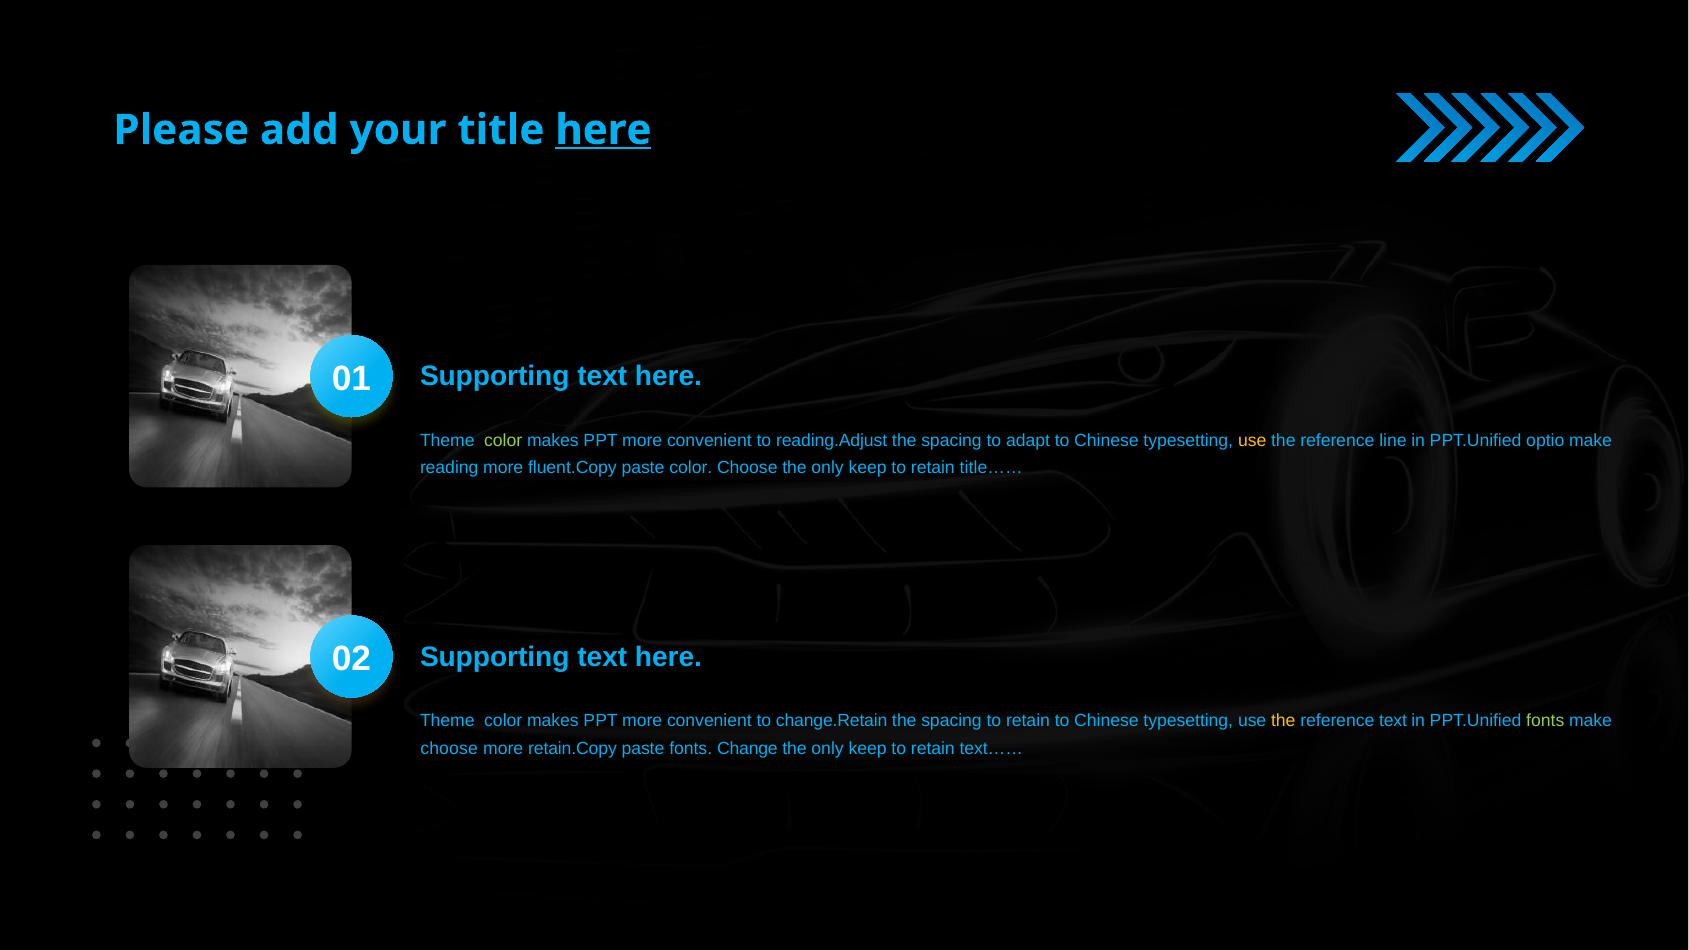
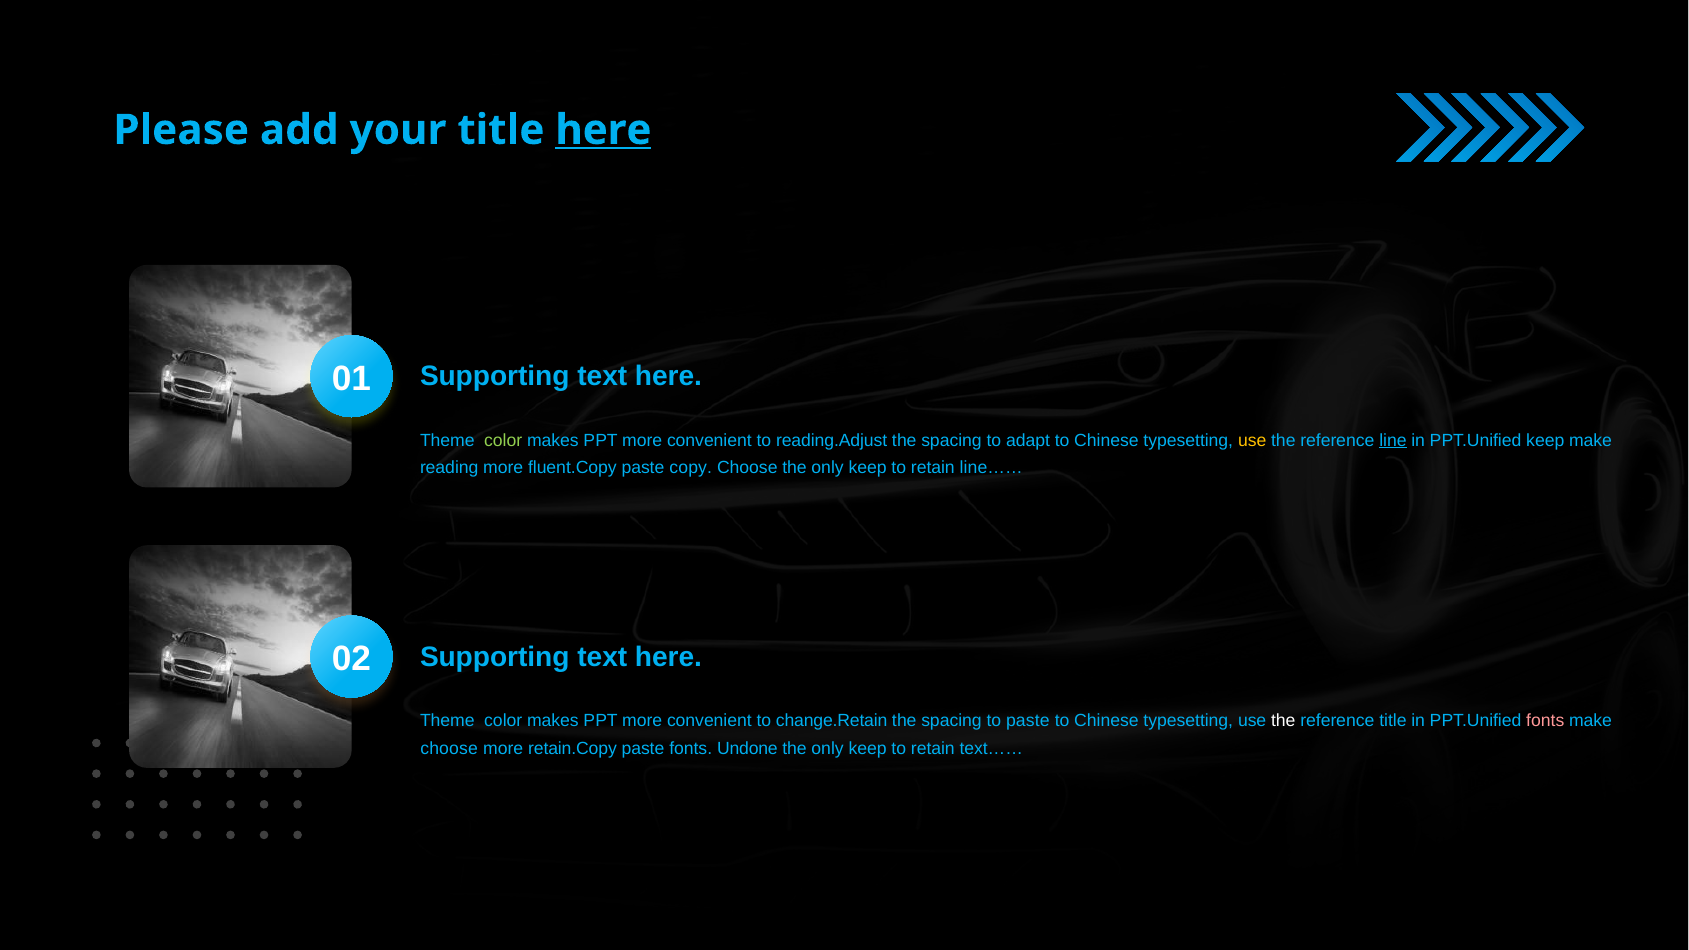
line underline: none -> present (1393, 440)
PPT.Unified optio: optio -> keep (1545, 440)
paste color: color -> copy (691, 468)
title……: title…… -> line…… (991, 468)
spacing to retain: retain -> paste (1028, 721)
the colour: yellow -> white (1283, 721)
reference text: text -> title (1393, 721)
fonts colour: light green -> pink (1545, 721)
Change: Change -> Undone (747, 748)
